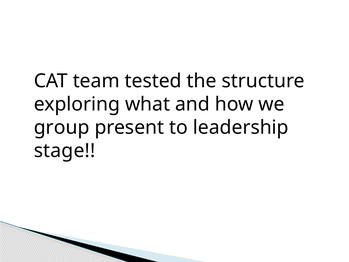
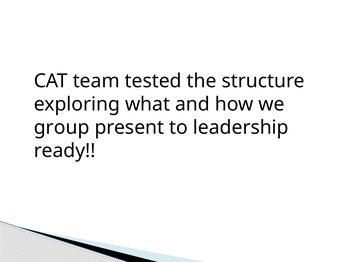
stage: stage -> ready (65, 151)
